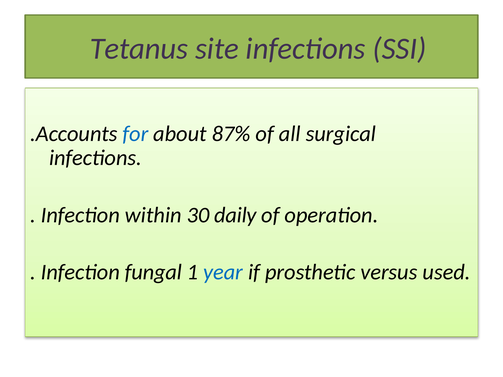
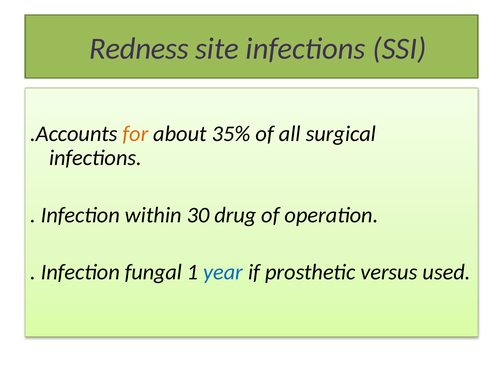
Tetanus: Tetanus -> Redness (139, 49)
for colour: blue -> orange (135, 134)
87%: 87% -> 35% (231, 134)
daily: daily -> drug (235, 215)
